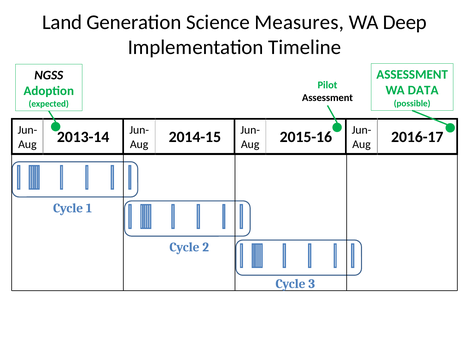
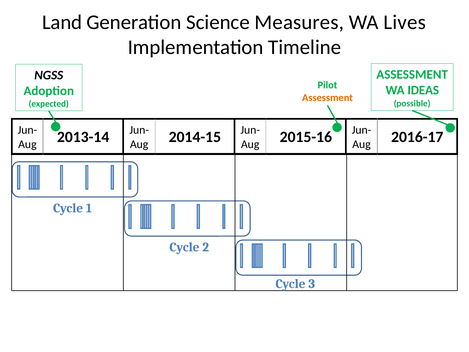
Deep: Deep -> Lives (405, 22)
DATA: DATA -> IDEAS (423, 90)
Assessment colour: black -> orange (327, 98)
